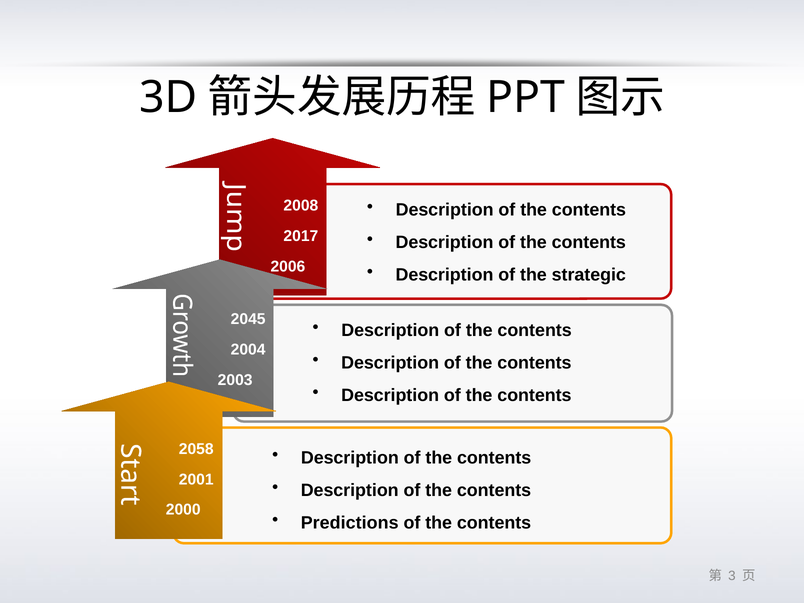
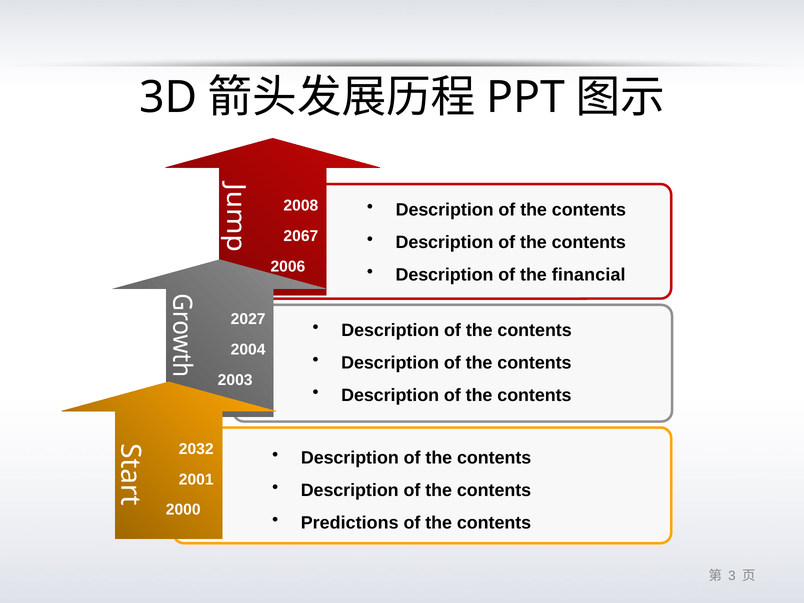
2017: 2017 -> 2067 (301, 236)
strategic: strategic -> financial (589, 275)
2045: 2045 -> 2027 (248, 319)
2058: 2058 -> 2032 (196, 449)
